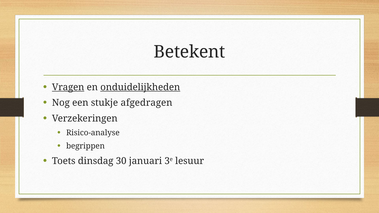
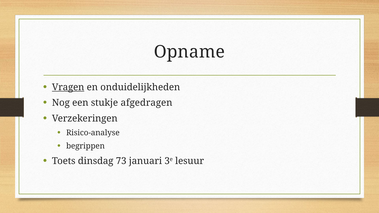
Betekent: Betekent -> Opname (189, 52)
onduidelijkheden underline: present -> none (140, 87)
30: 30 -> 73 (121, 161)
